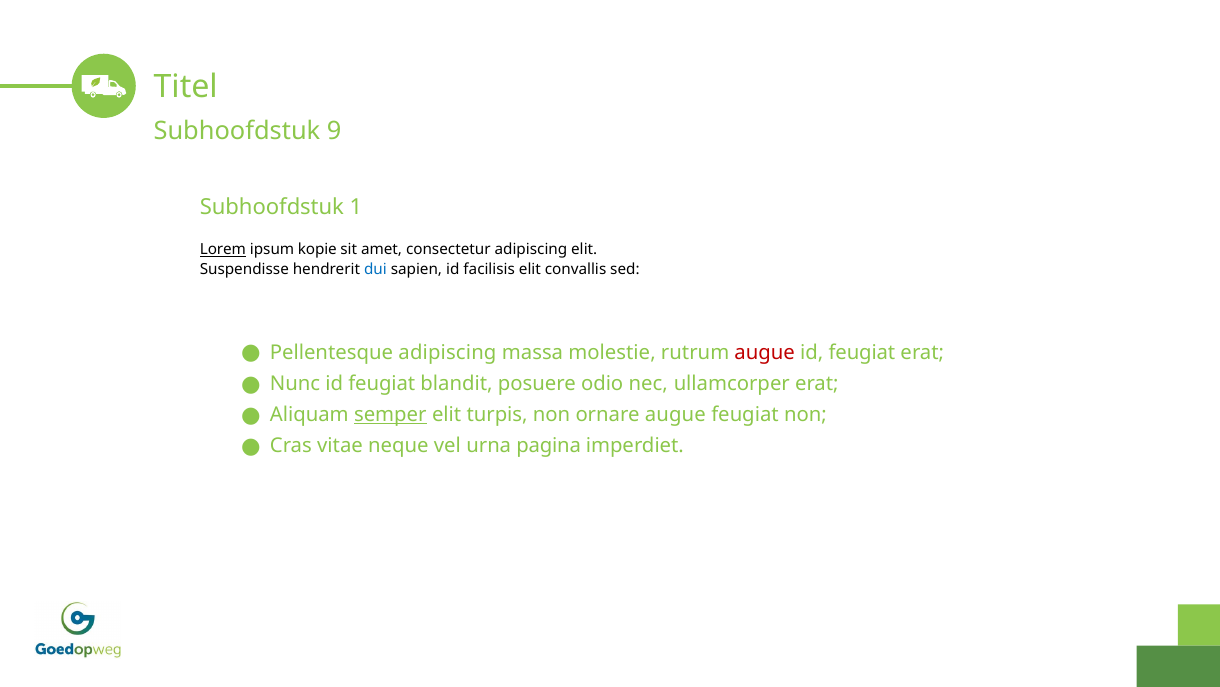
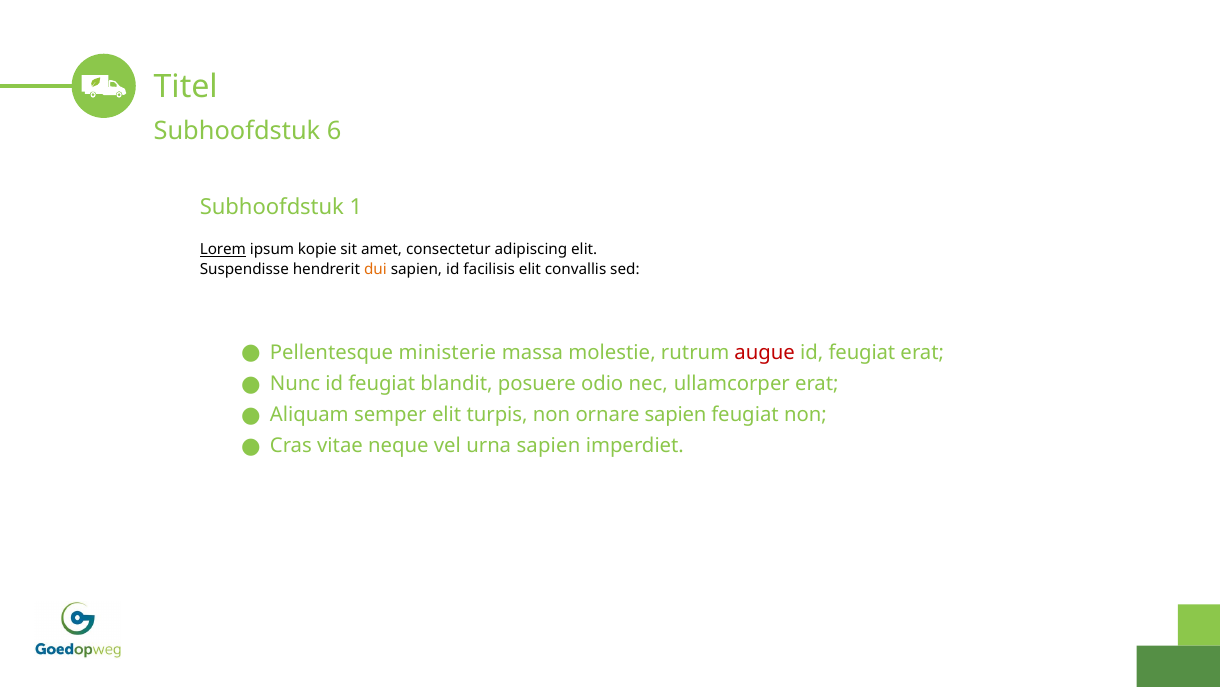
9: 9 -> 6 (334, 131)
dui colour: blue -> orange (375, 270)
Pellentesque adipiscing: adipiscing -> ministerie (447, 352)
semper underline: present -> none (390, 415)
ornare augue: augue -> sapien (676, 415)
urna pagina: pagina -> sapien (548, 446)
